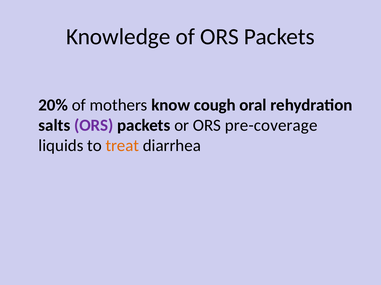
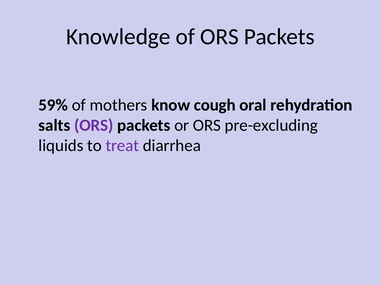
20%: 20% -> 59% (53, 105)
pre-coverage: pre-coverage -> pre-excluding (271, 126)
treat colour: orange -> purple (122, 146)
